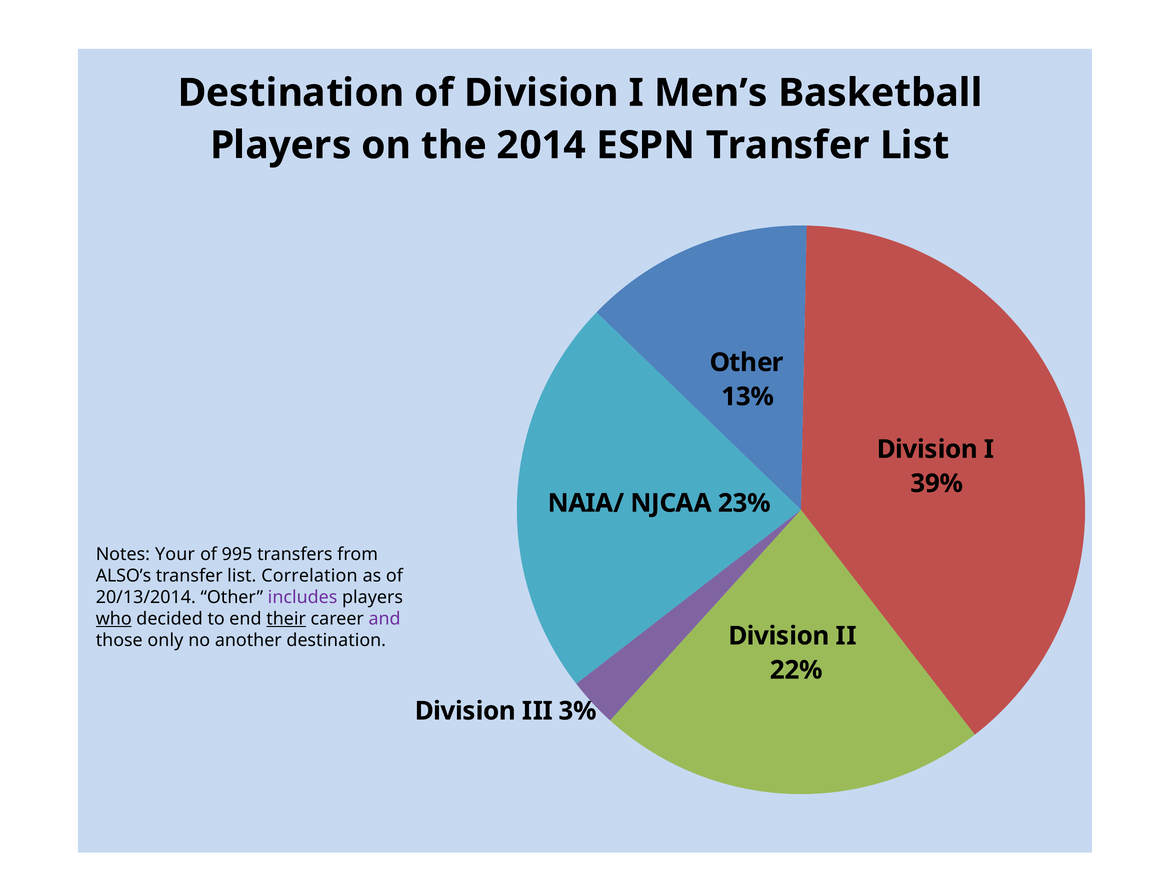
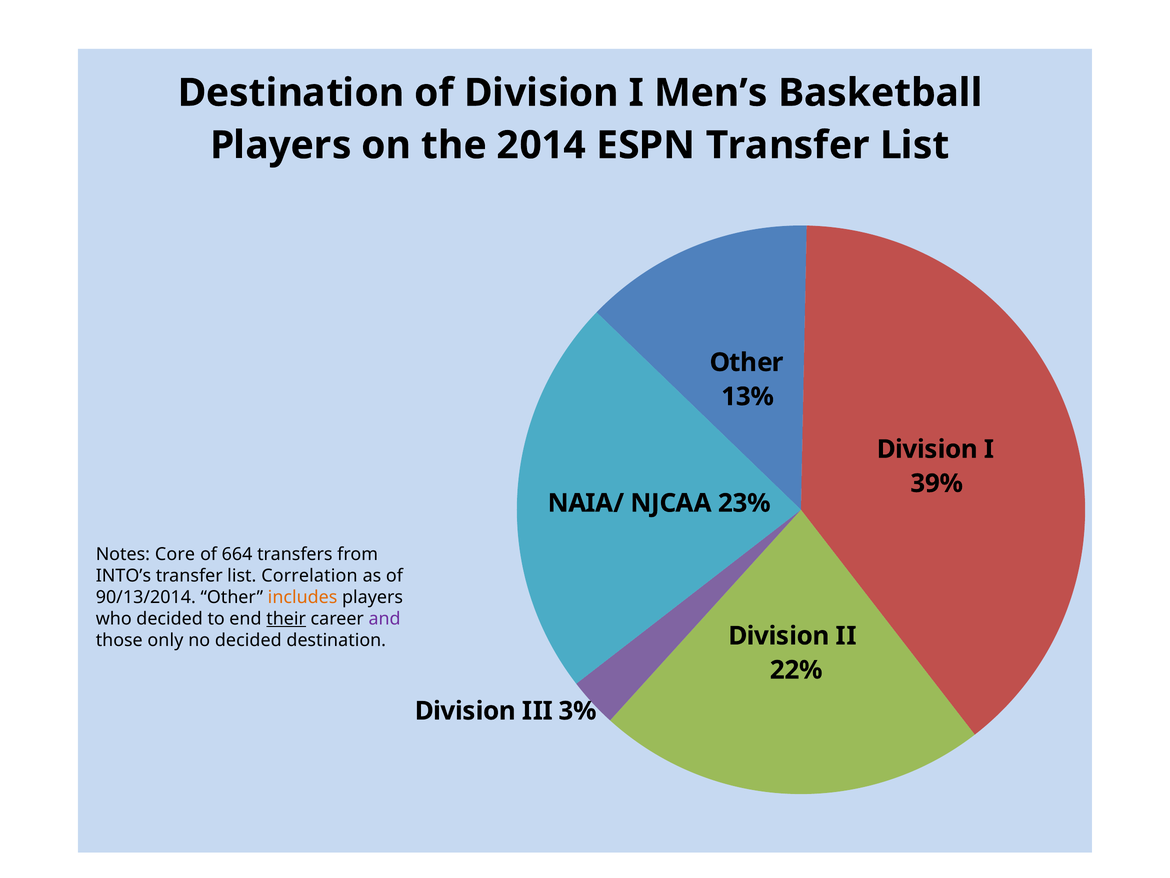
Your: Your -> Core (175, 554)
995: 995 -> 664 (237, 554)
ALSO’s: ALSO’s -> INTO’s (123, 575)
20/13/2014: 20/13/2014 -> 90/13/2014 (146, 597)
includes colour: purple -> orange (303, 597)
who underline: present -> none (114, 618)
no another: another -> decided (248, 640)
